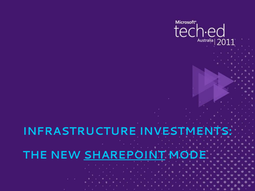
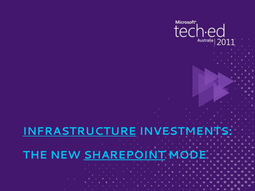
INFRASTRUCTURE underline: none -> present (79, 132)
